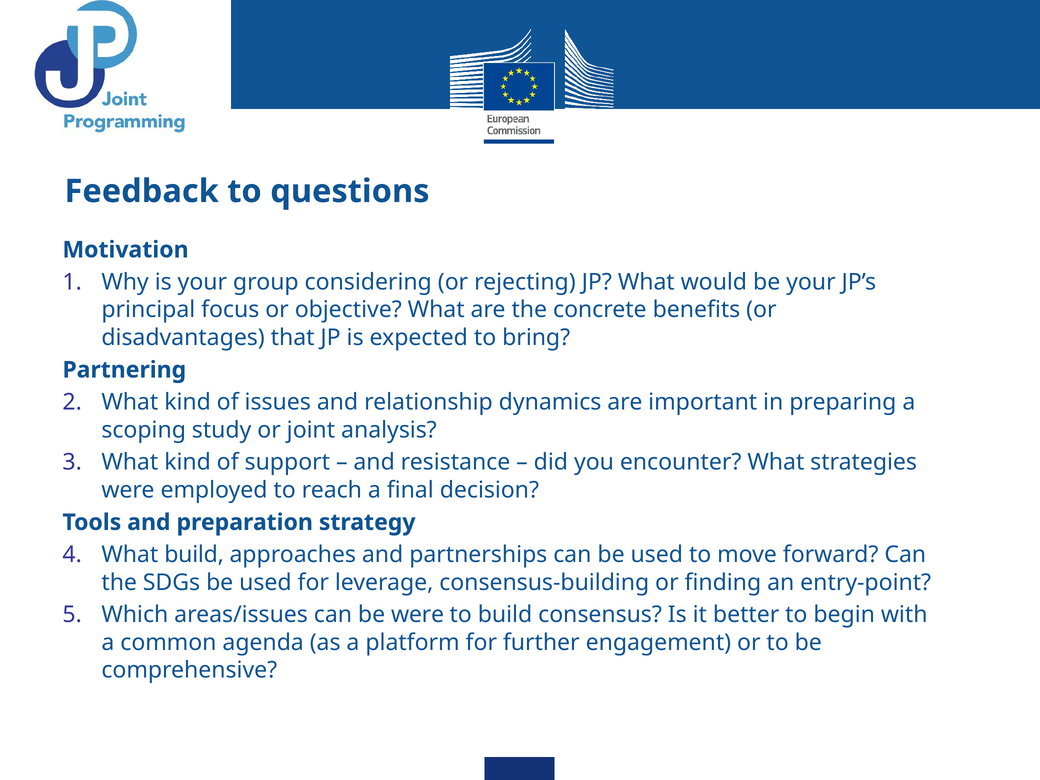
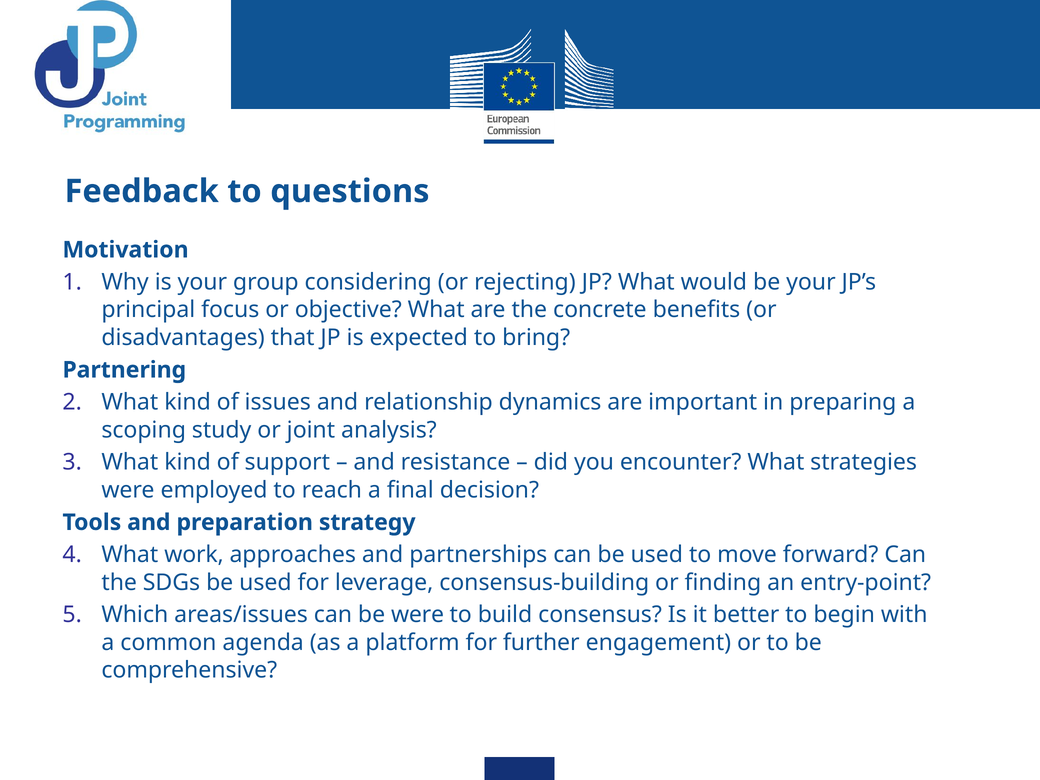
What build: build -> work (194, 555)
